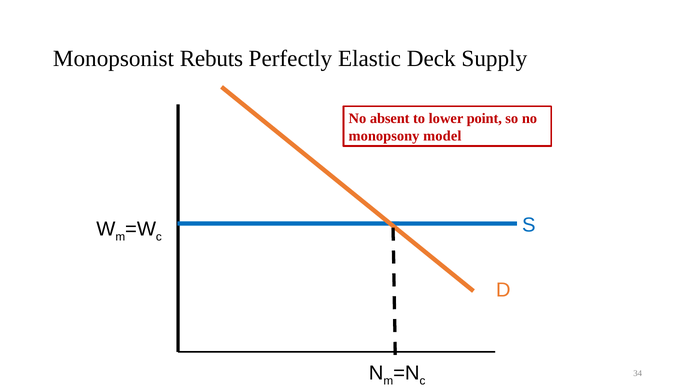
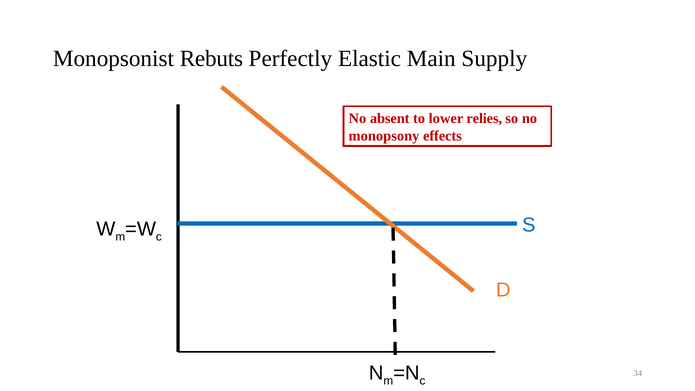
Deck: Deck -> Main (431, 58)
point: point -> relies (484, 118)
model: model -> effects (442, 136)
